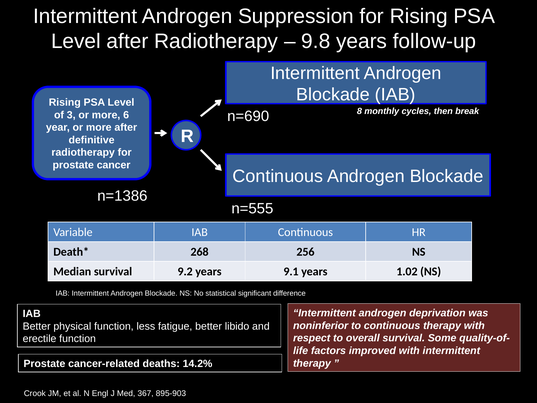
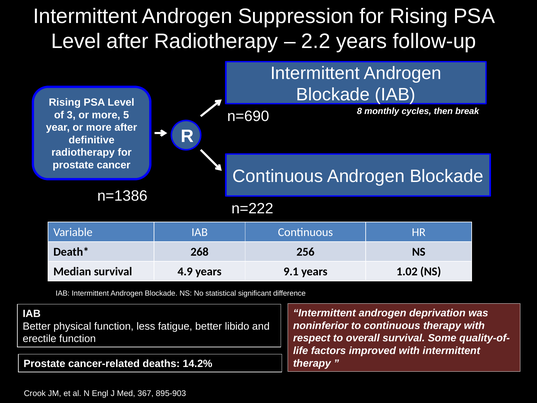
9.8: 9.8 -> 2.2 (316, 41)
6: 6 -> 5 (126, 115)
n=555: n=555 -> n=222 (252, 209)
9.2: 9.2 -> 4.9 (185, 271)
